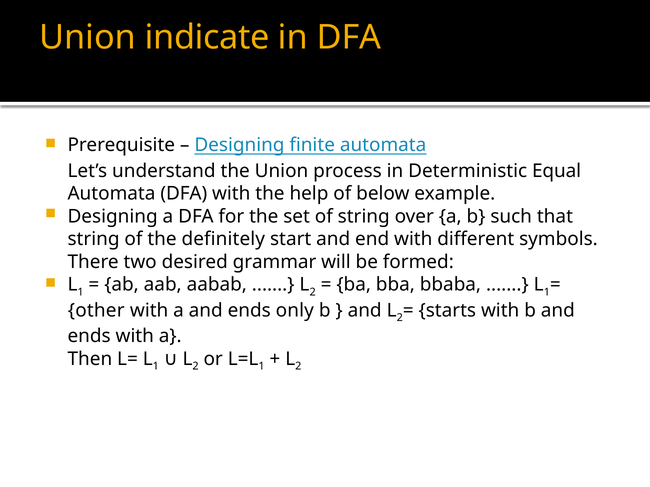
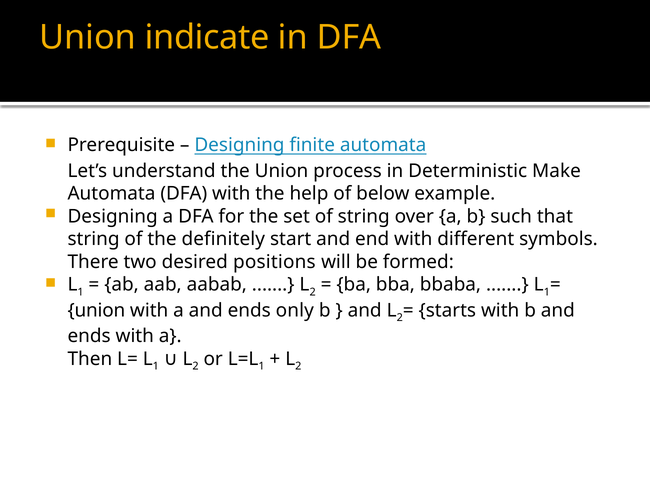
Equal: Equal -> Make (556, 171)
grammar: grammar -> positions (274, 262)
other: other -> union (96, 311)
